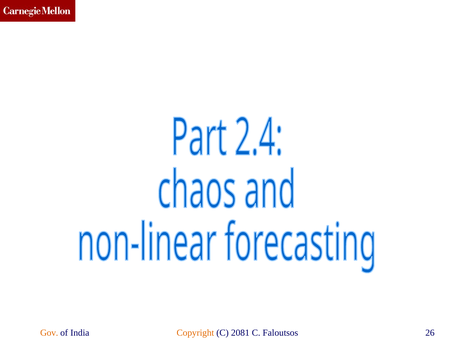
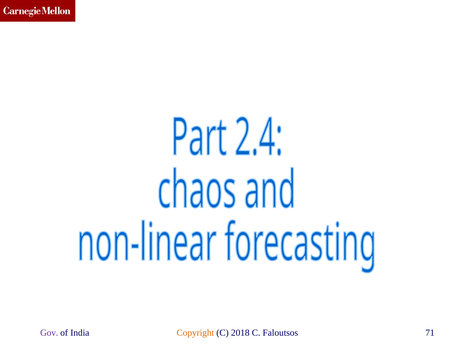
Gov colour: orange -> purple (49, 333)
2081: 2081 -> 2018 (240, 333)
26: 26 -> 71 (430, 333)
